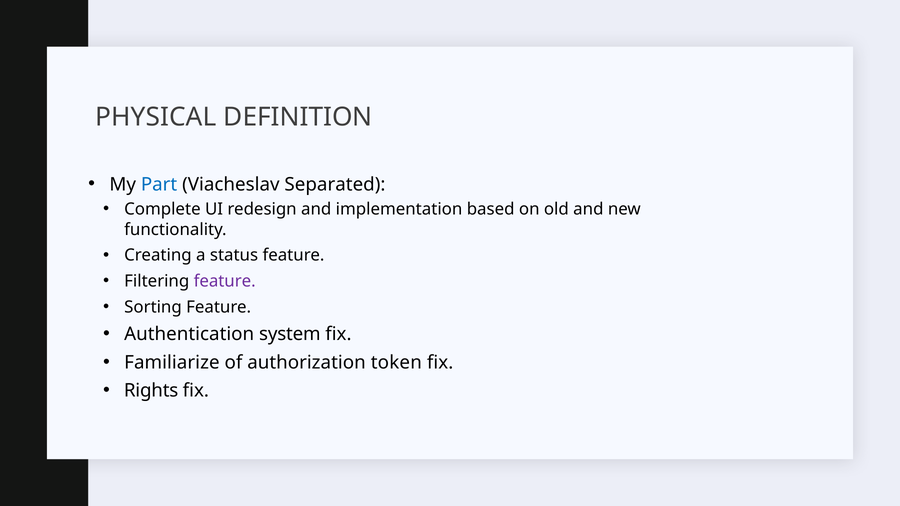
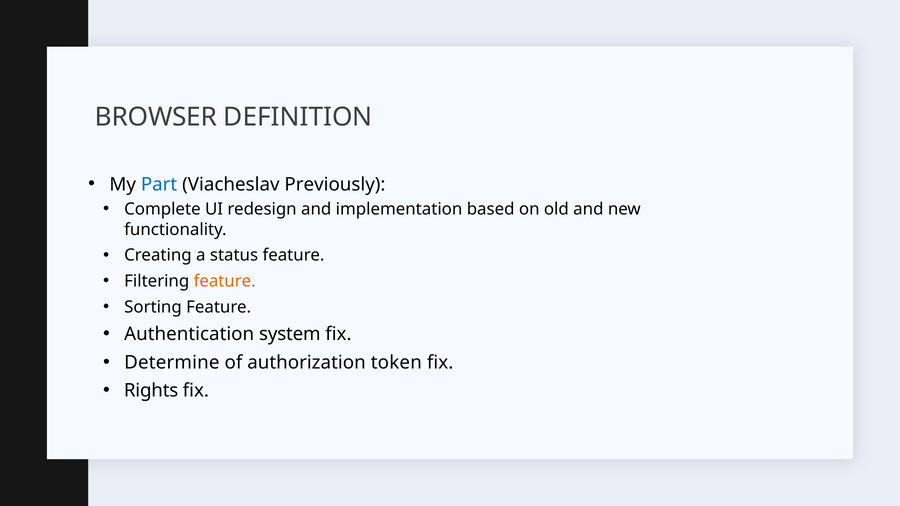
PHYSICAL: PHYSICAL -> BROWSER (156, 117)
Separated: Separated -> Previously (335, 184)
feature colour: purple -> orange (225, 281)
Familiarize: Familiarize -> Determine (172, 363)
